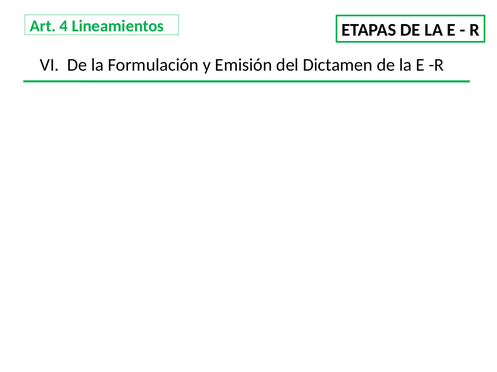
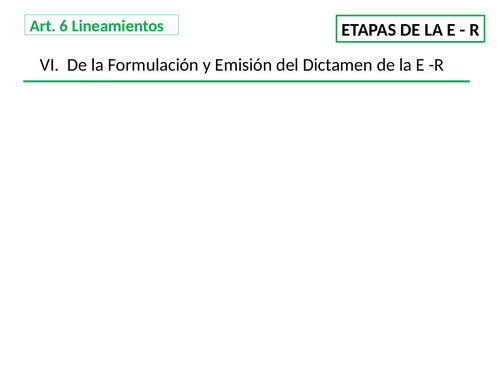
4: 4 -> 6 (64, 26)
